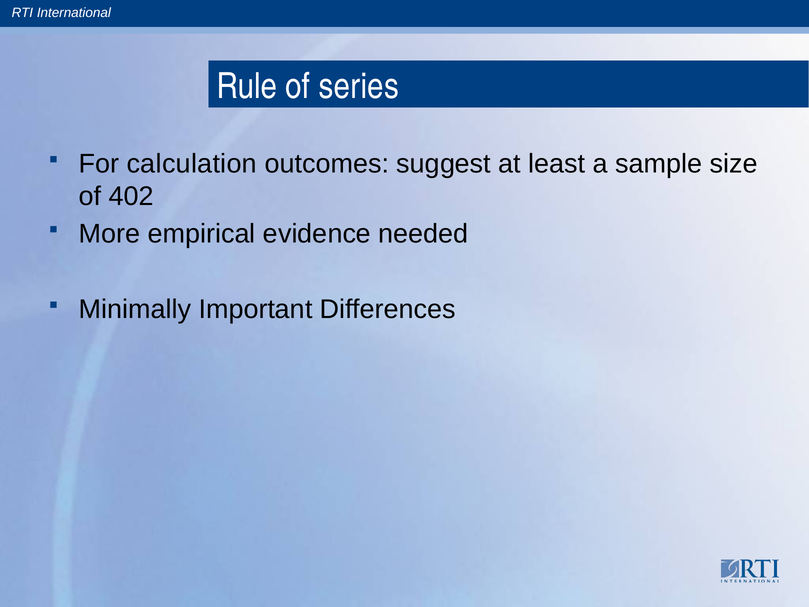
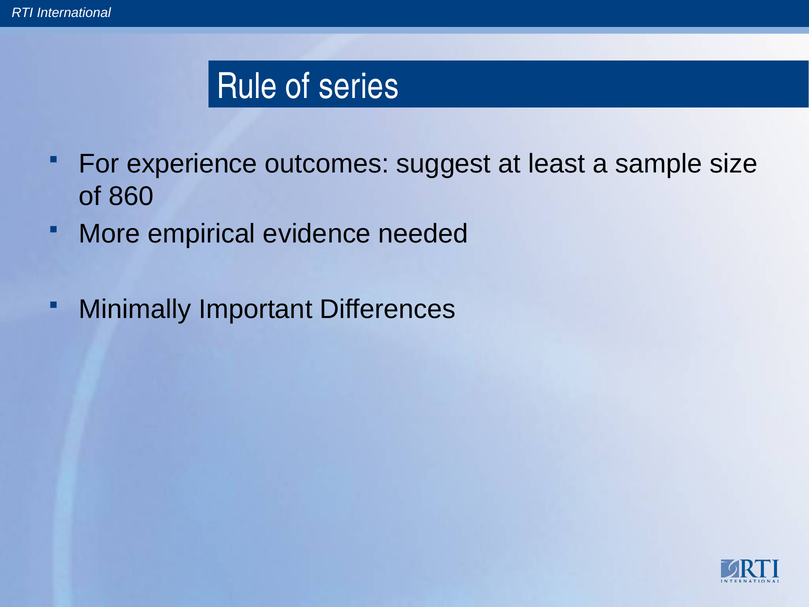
calculation: calculation -> experience (192, 164)
402: 402 -> 860 (131, 196)
